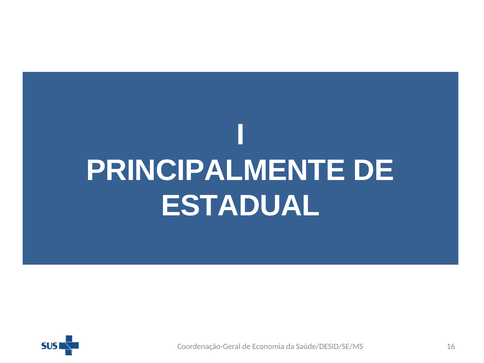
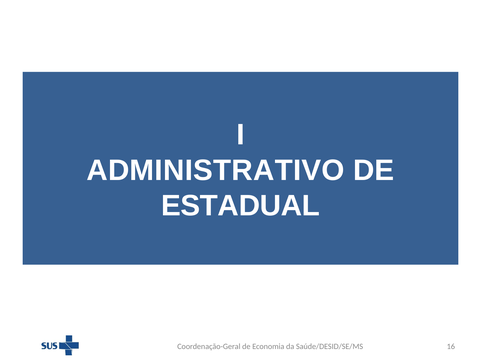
PRINCIPALMENTE: PRINCIPALMENTE -> ADMINISTRATIVO (215, 170)
